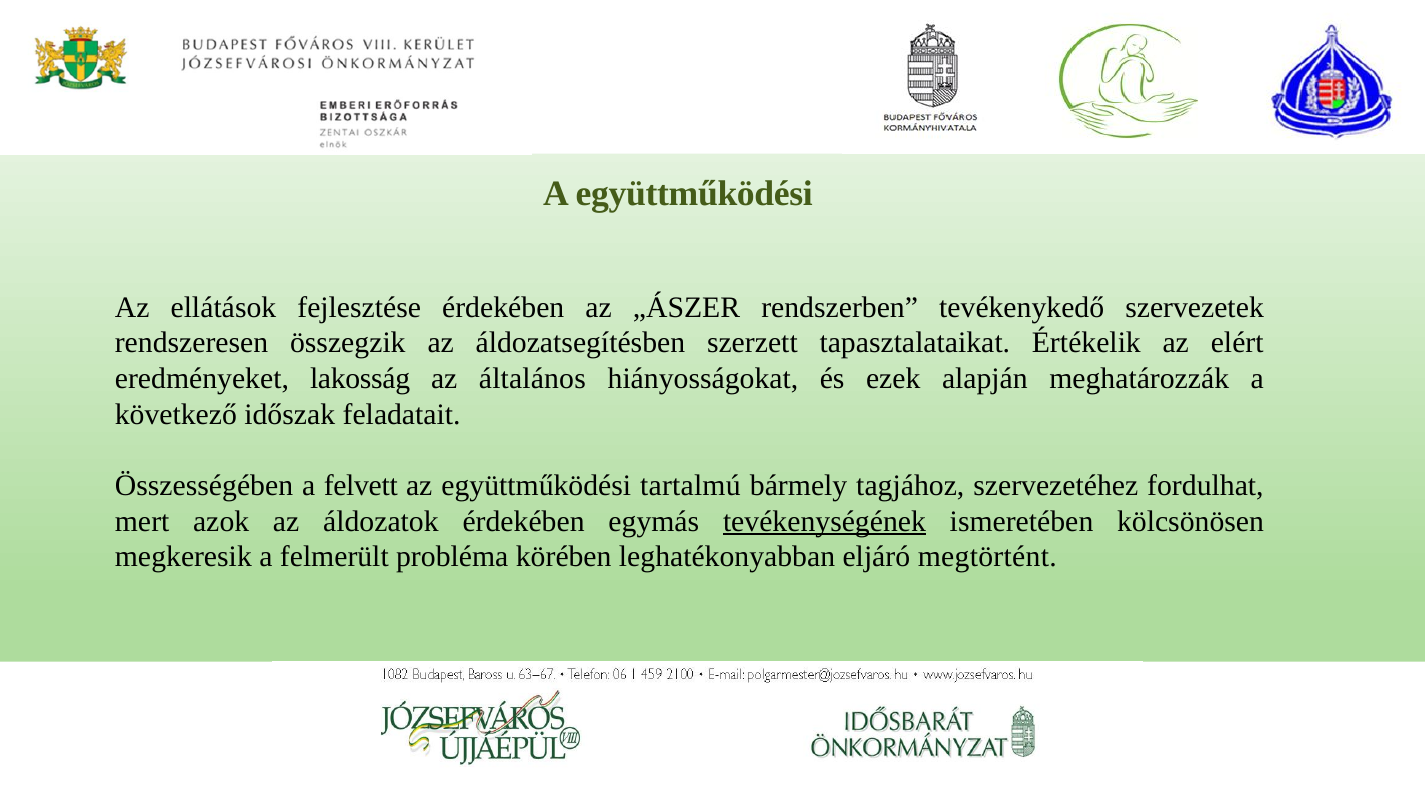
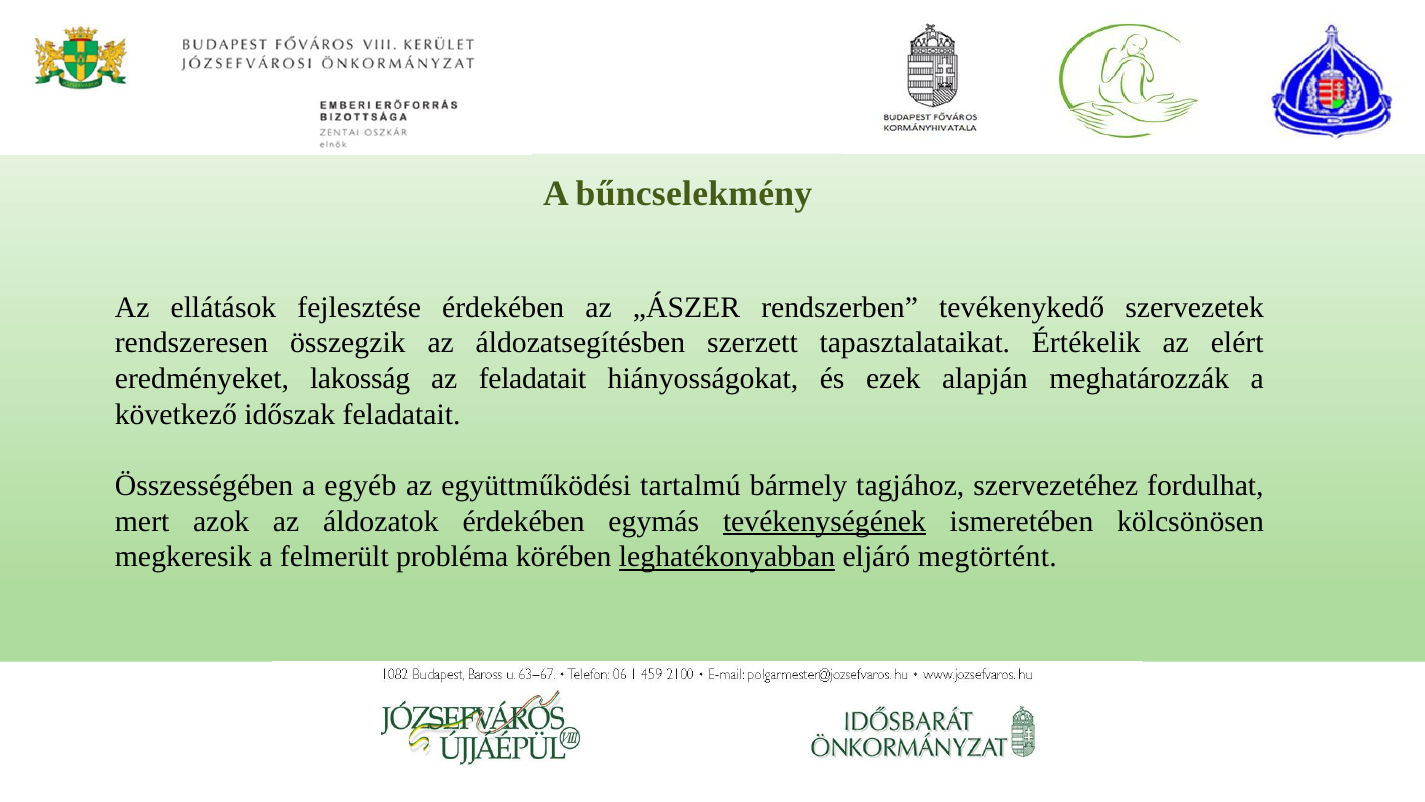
A együttműködési: együttműködési -> bűncselekmény (694, 194)
az általános: általános -> feladatait (533, 379)
felvett: felvett -> egyéb (360, 485)
leghatékonyabban underline: none -> present (727, 557)
